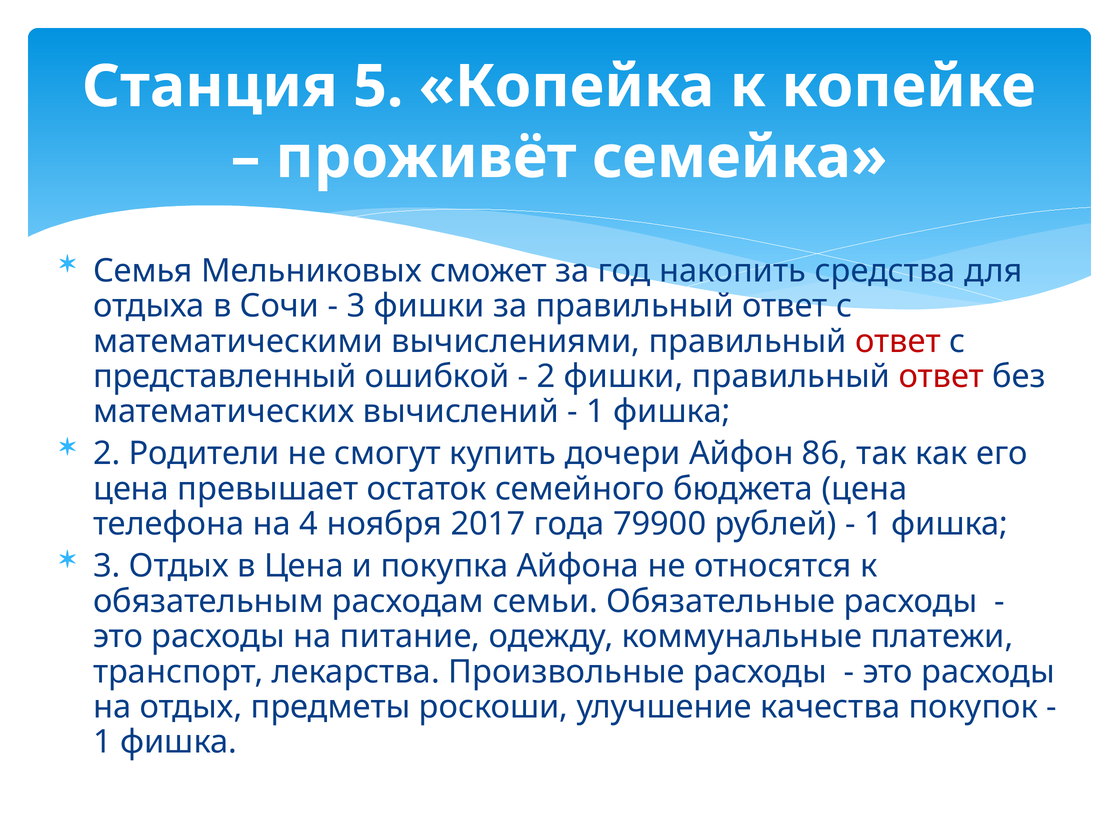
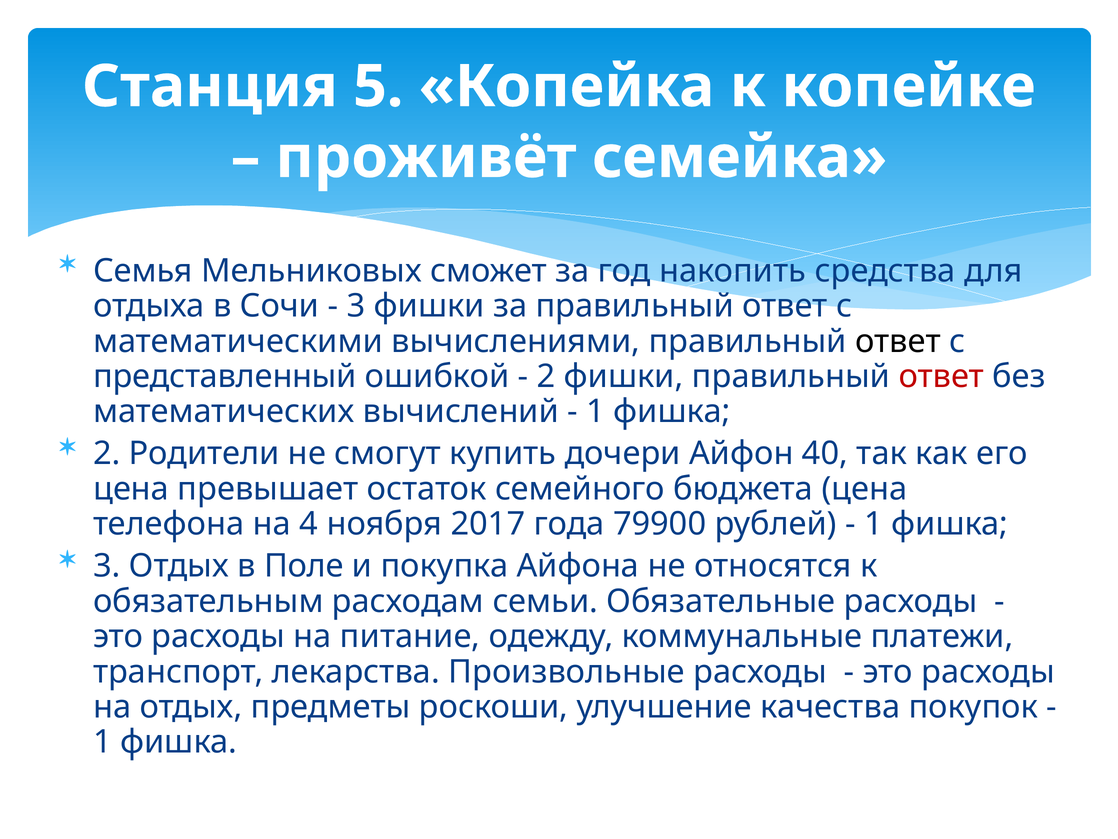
ответ colour: red -> black (898, 341)
86: 86 -> 40 (825, 453)
в Цена: Цена -> Поле (304, 566)
